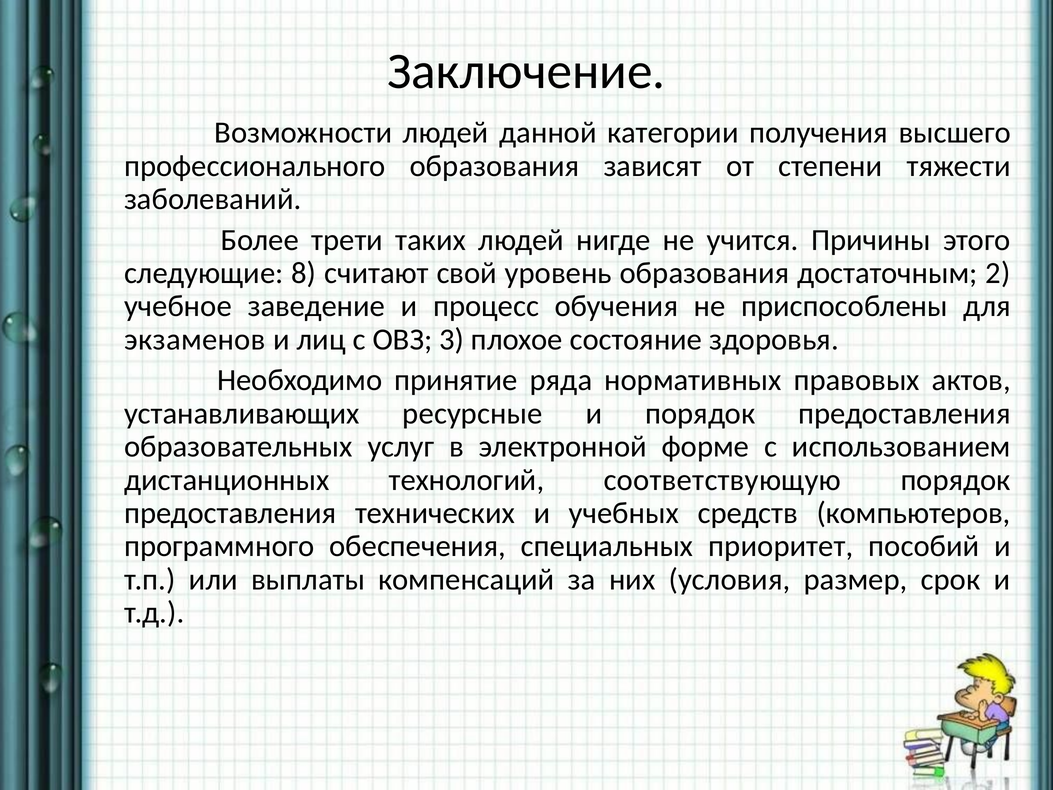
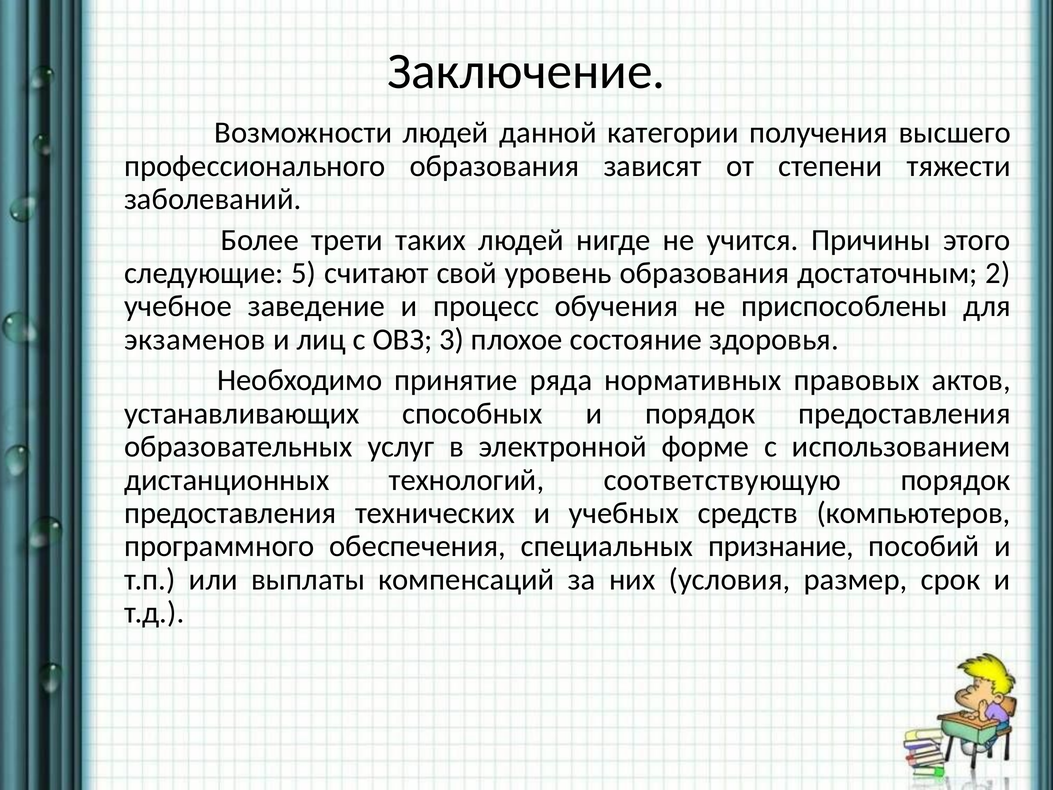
8: 8 -> 5 (304, 273)
ресурсные: ресурсные -> способных (473, 413)
приоритет: приоритет -> признание (781, 546)
